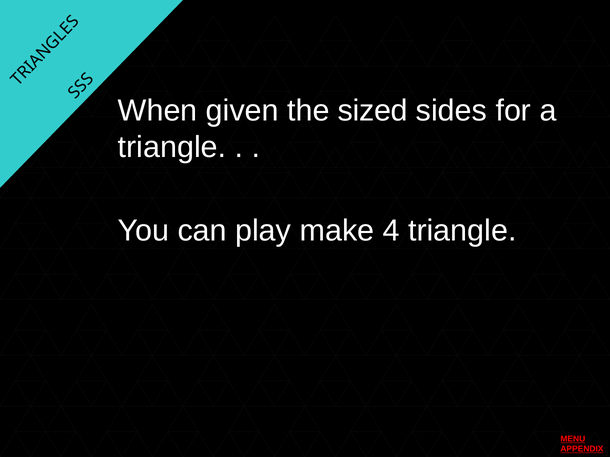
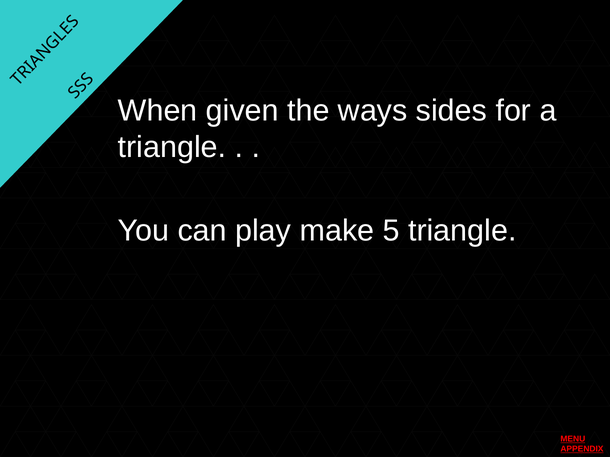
sized: sized -> ways (373, 111)
4: 4 -> 5 (391, 231)
